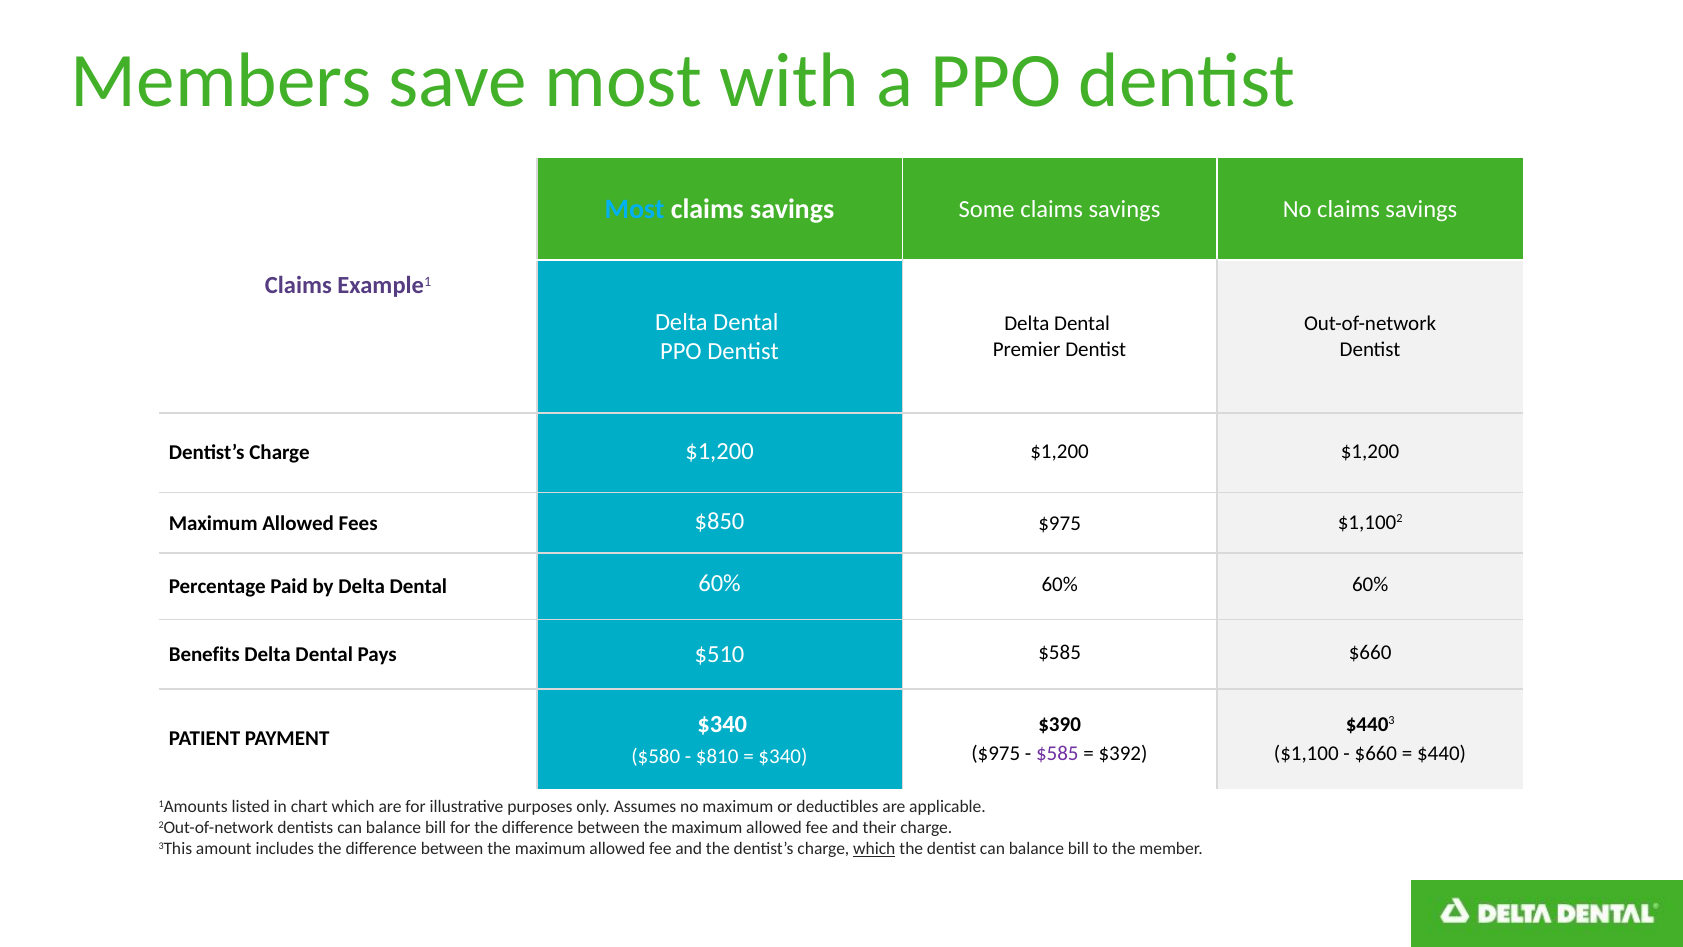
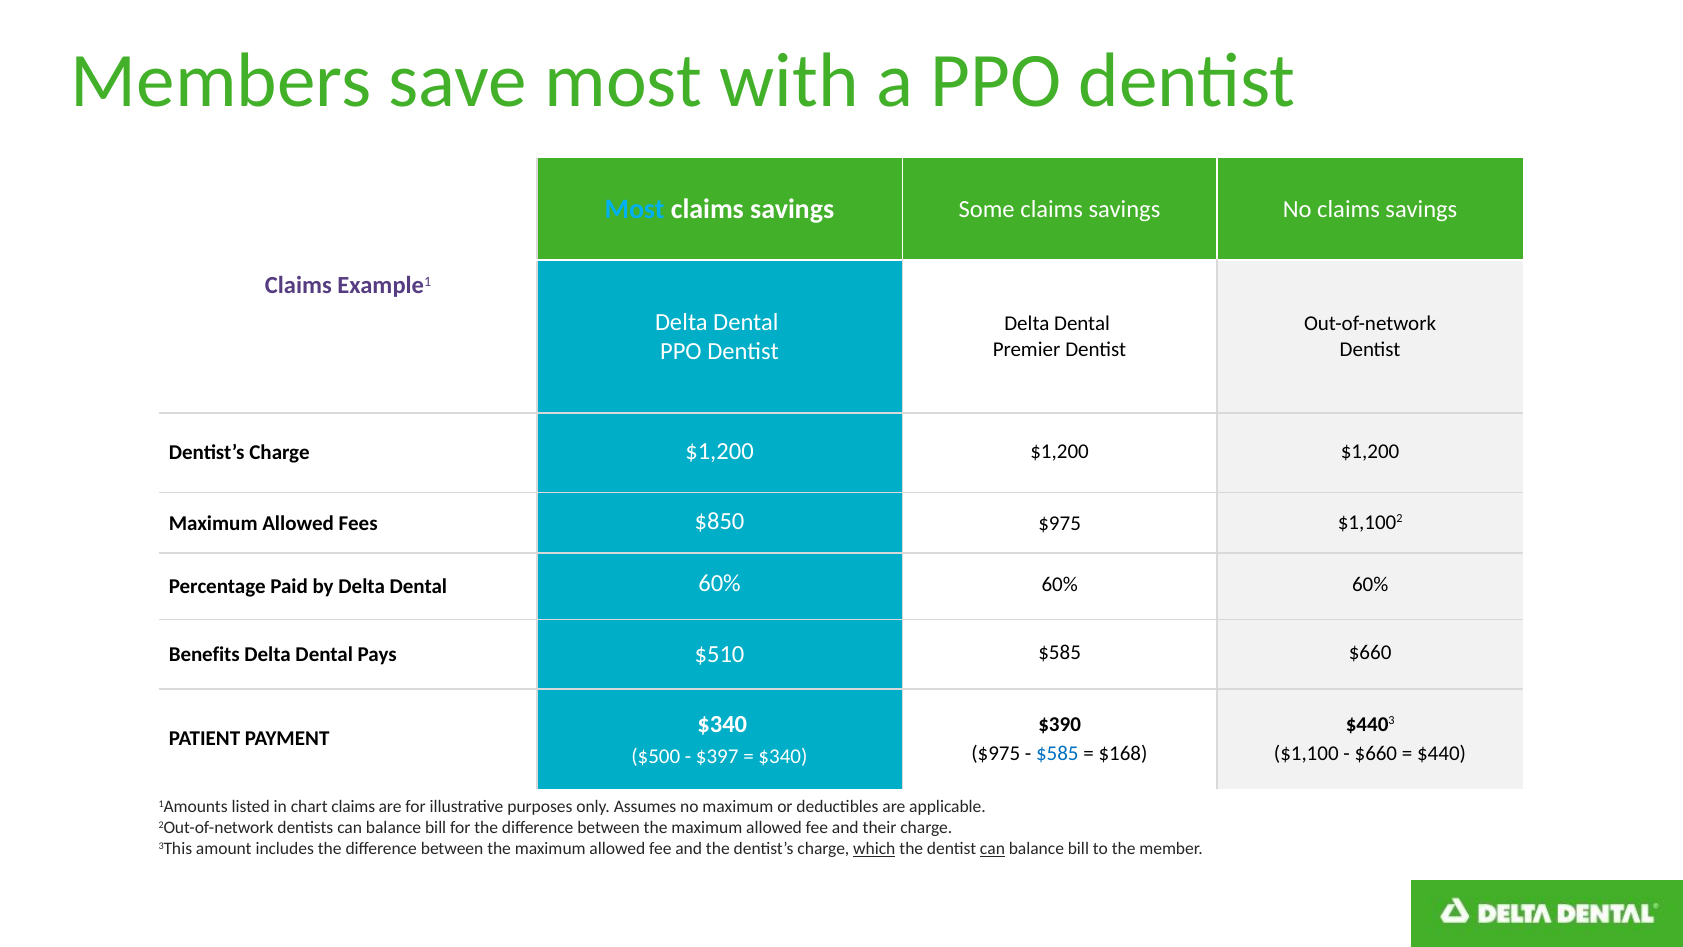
$585 colour: purple -> blue (1057, 754)
$392: $392 -> $168 (1123, 754)
$580: $580 -> $500 (656, 756)
$810: $810 -> $397 (717, 756)
chart which: which -> claims (353, 807)
can underline: none -> present (992, 849)
